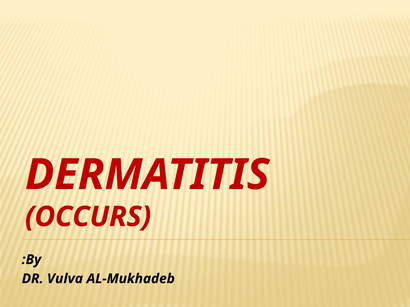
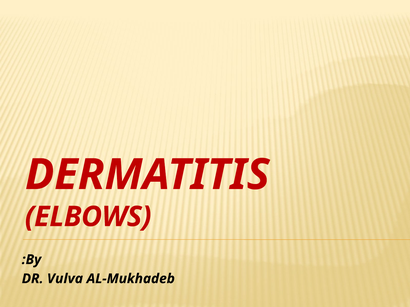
OCCURS: OCCURS -> ELBOWS (88, 217)
